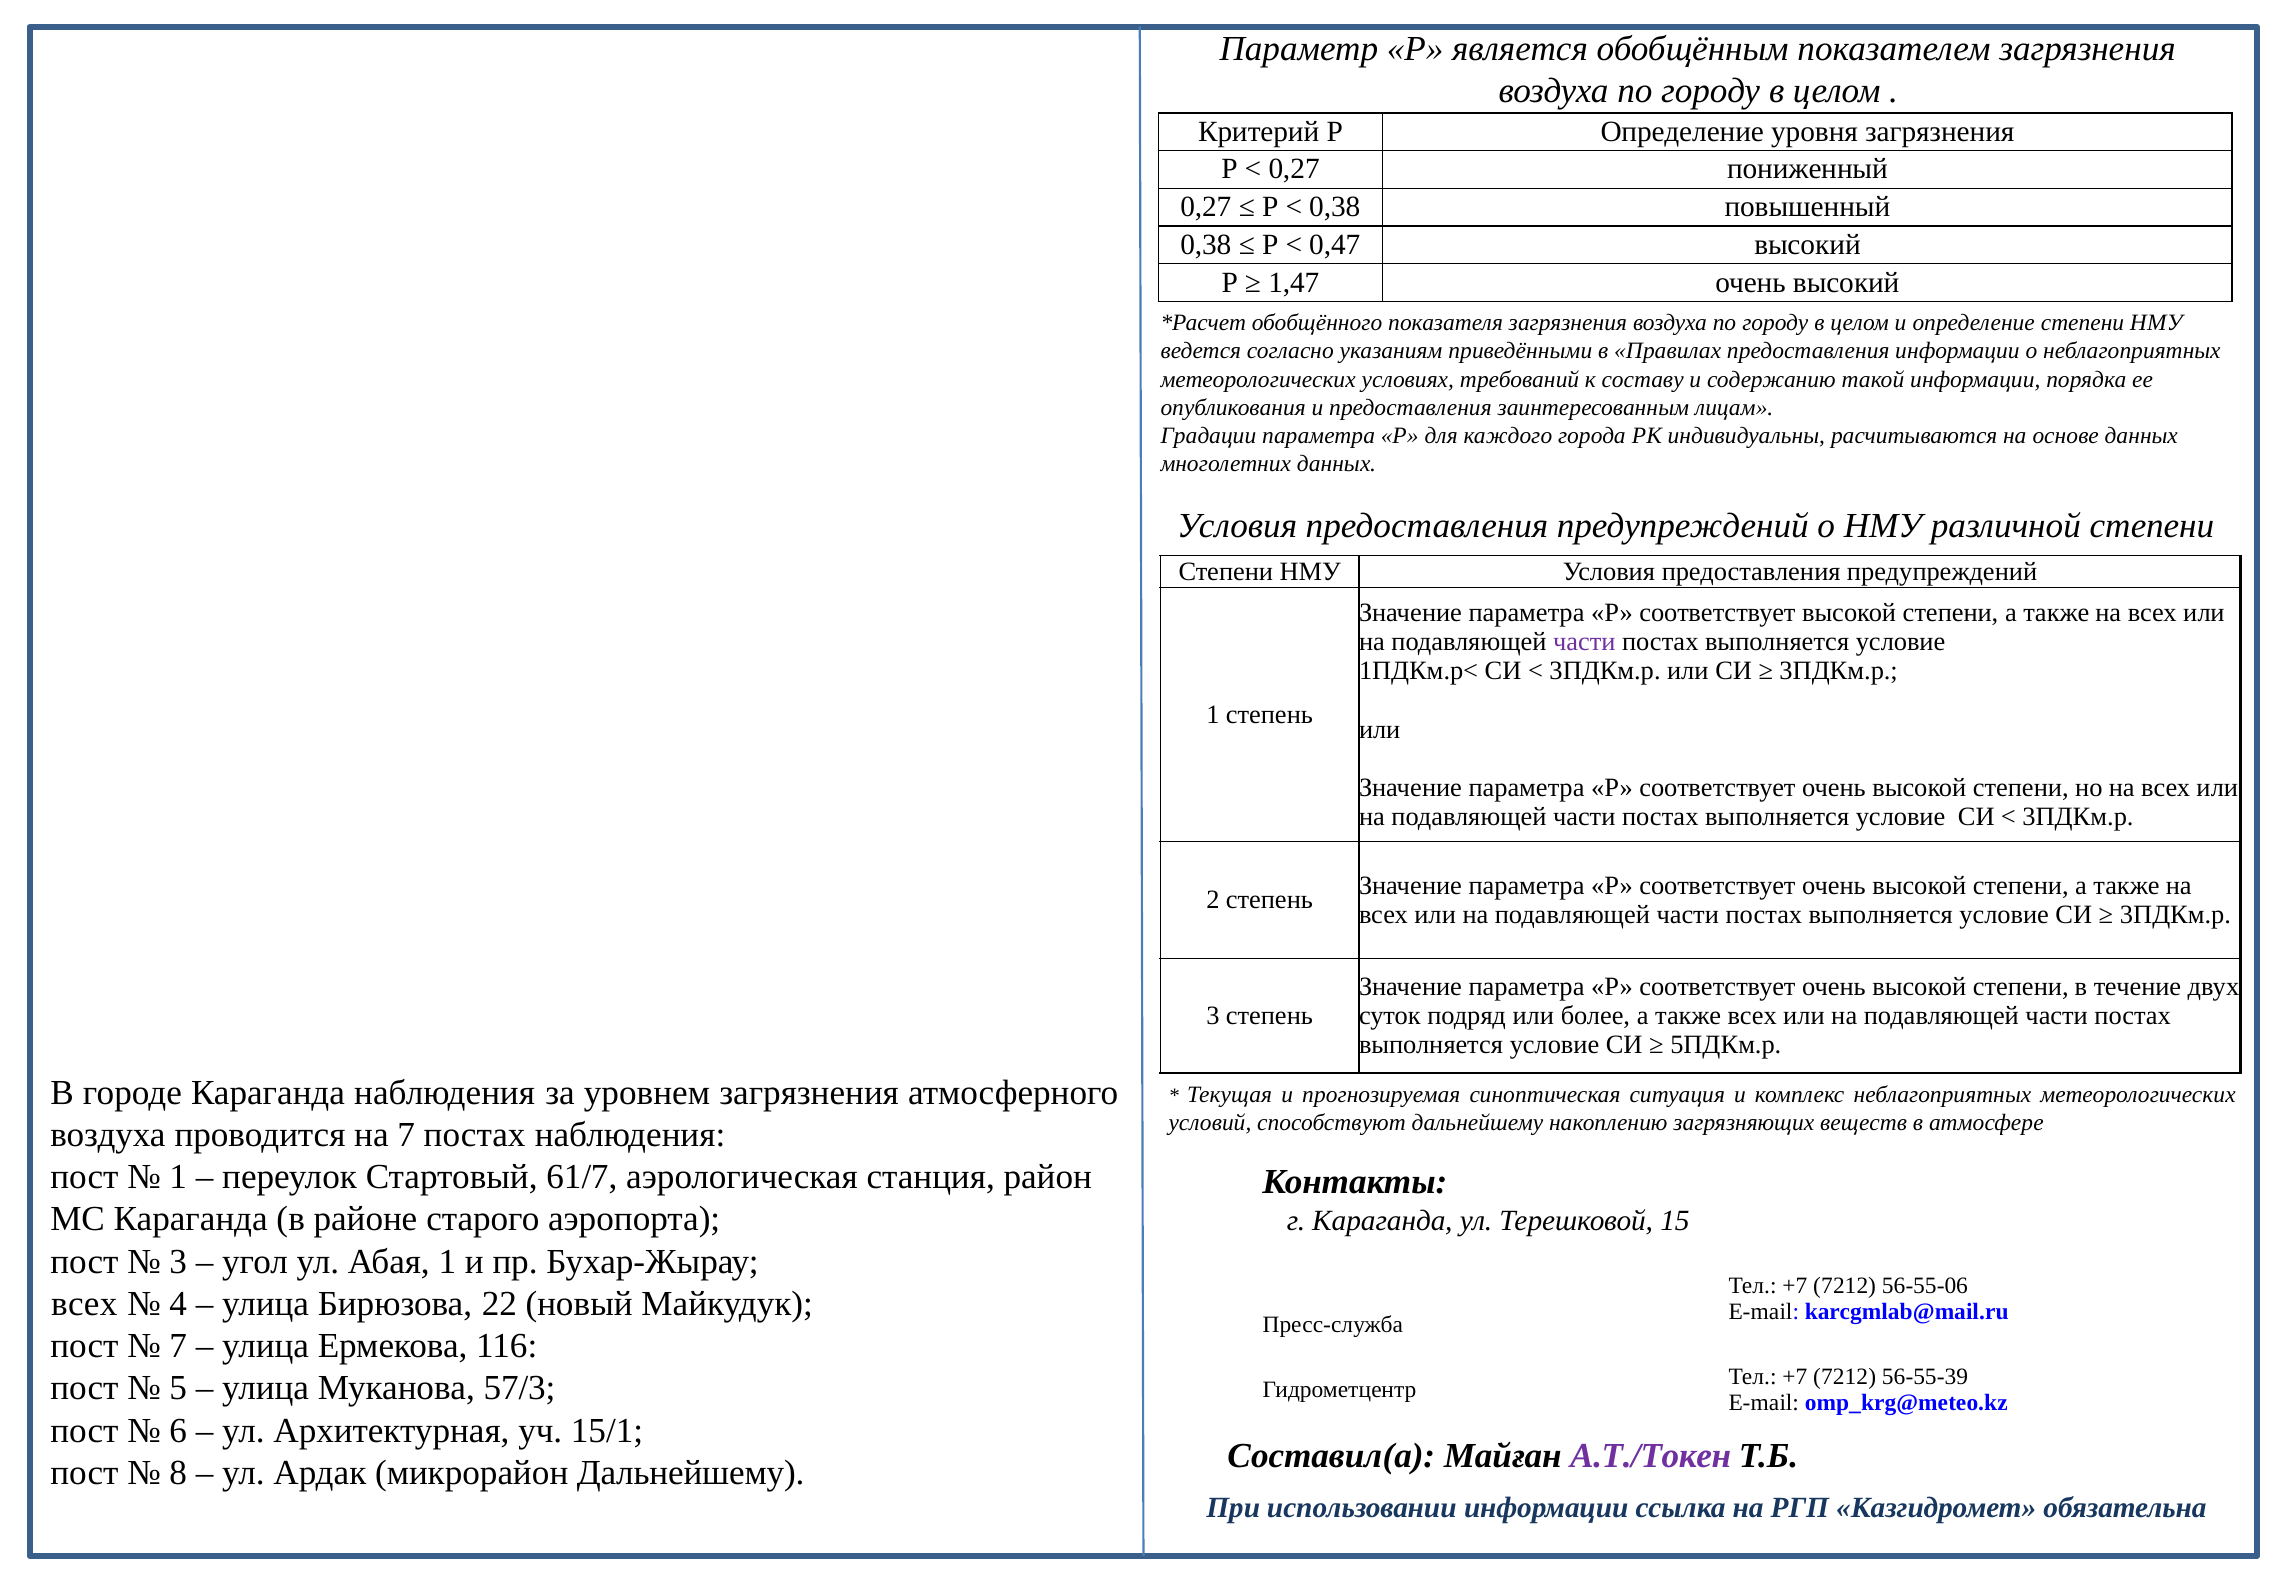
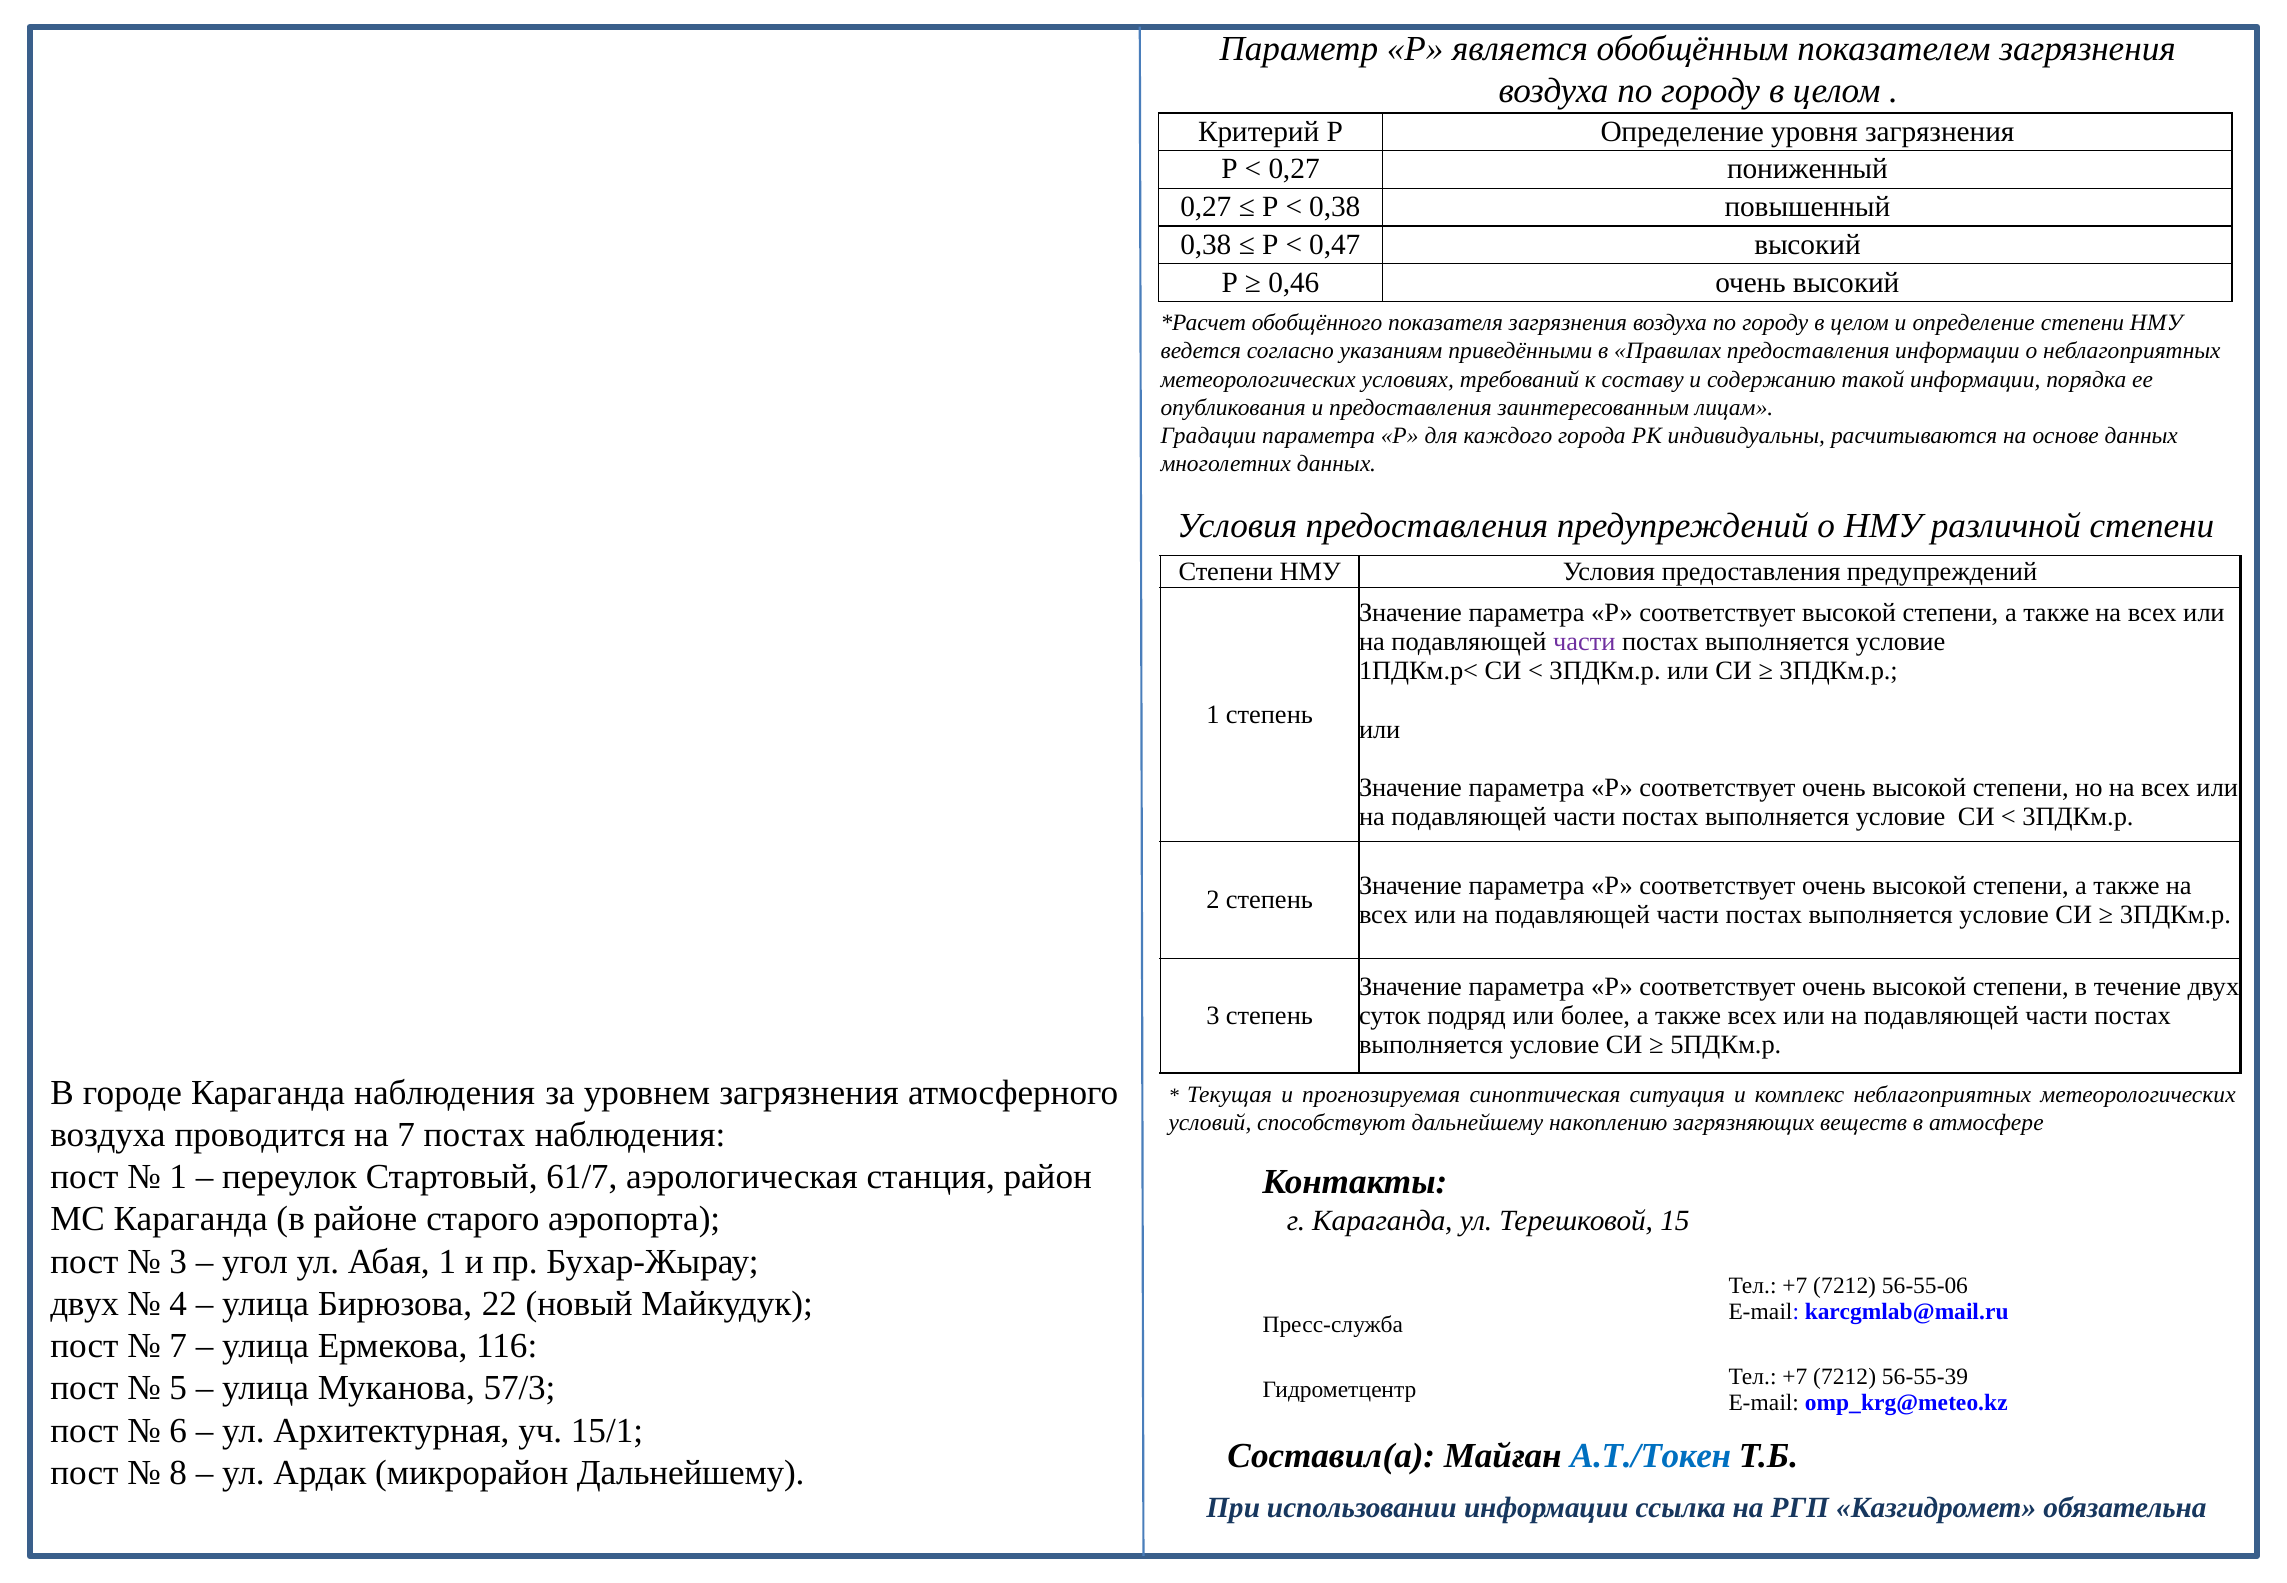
1,47: 1,47 -> 0,46 (1294, 282)
всех: всех -> двух (85, 1304)
А.Т./Токен colour: purple -> blue (1651, 1456)
